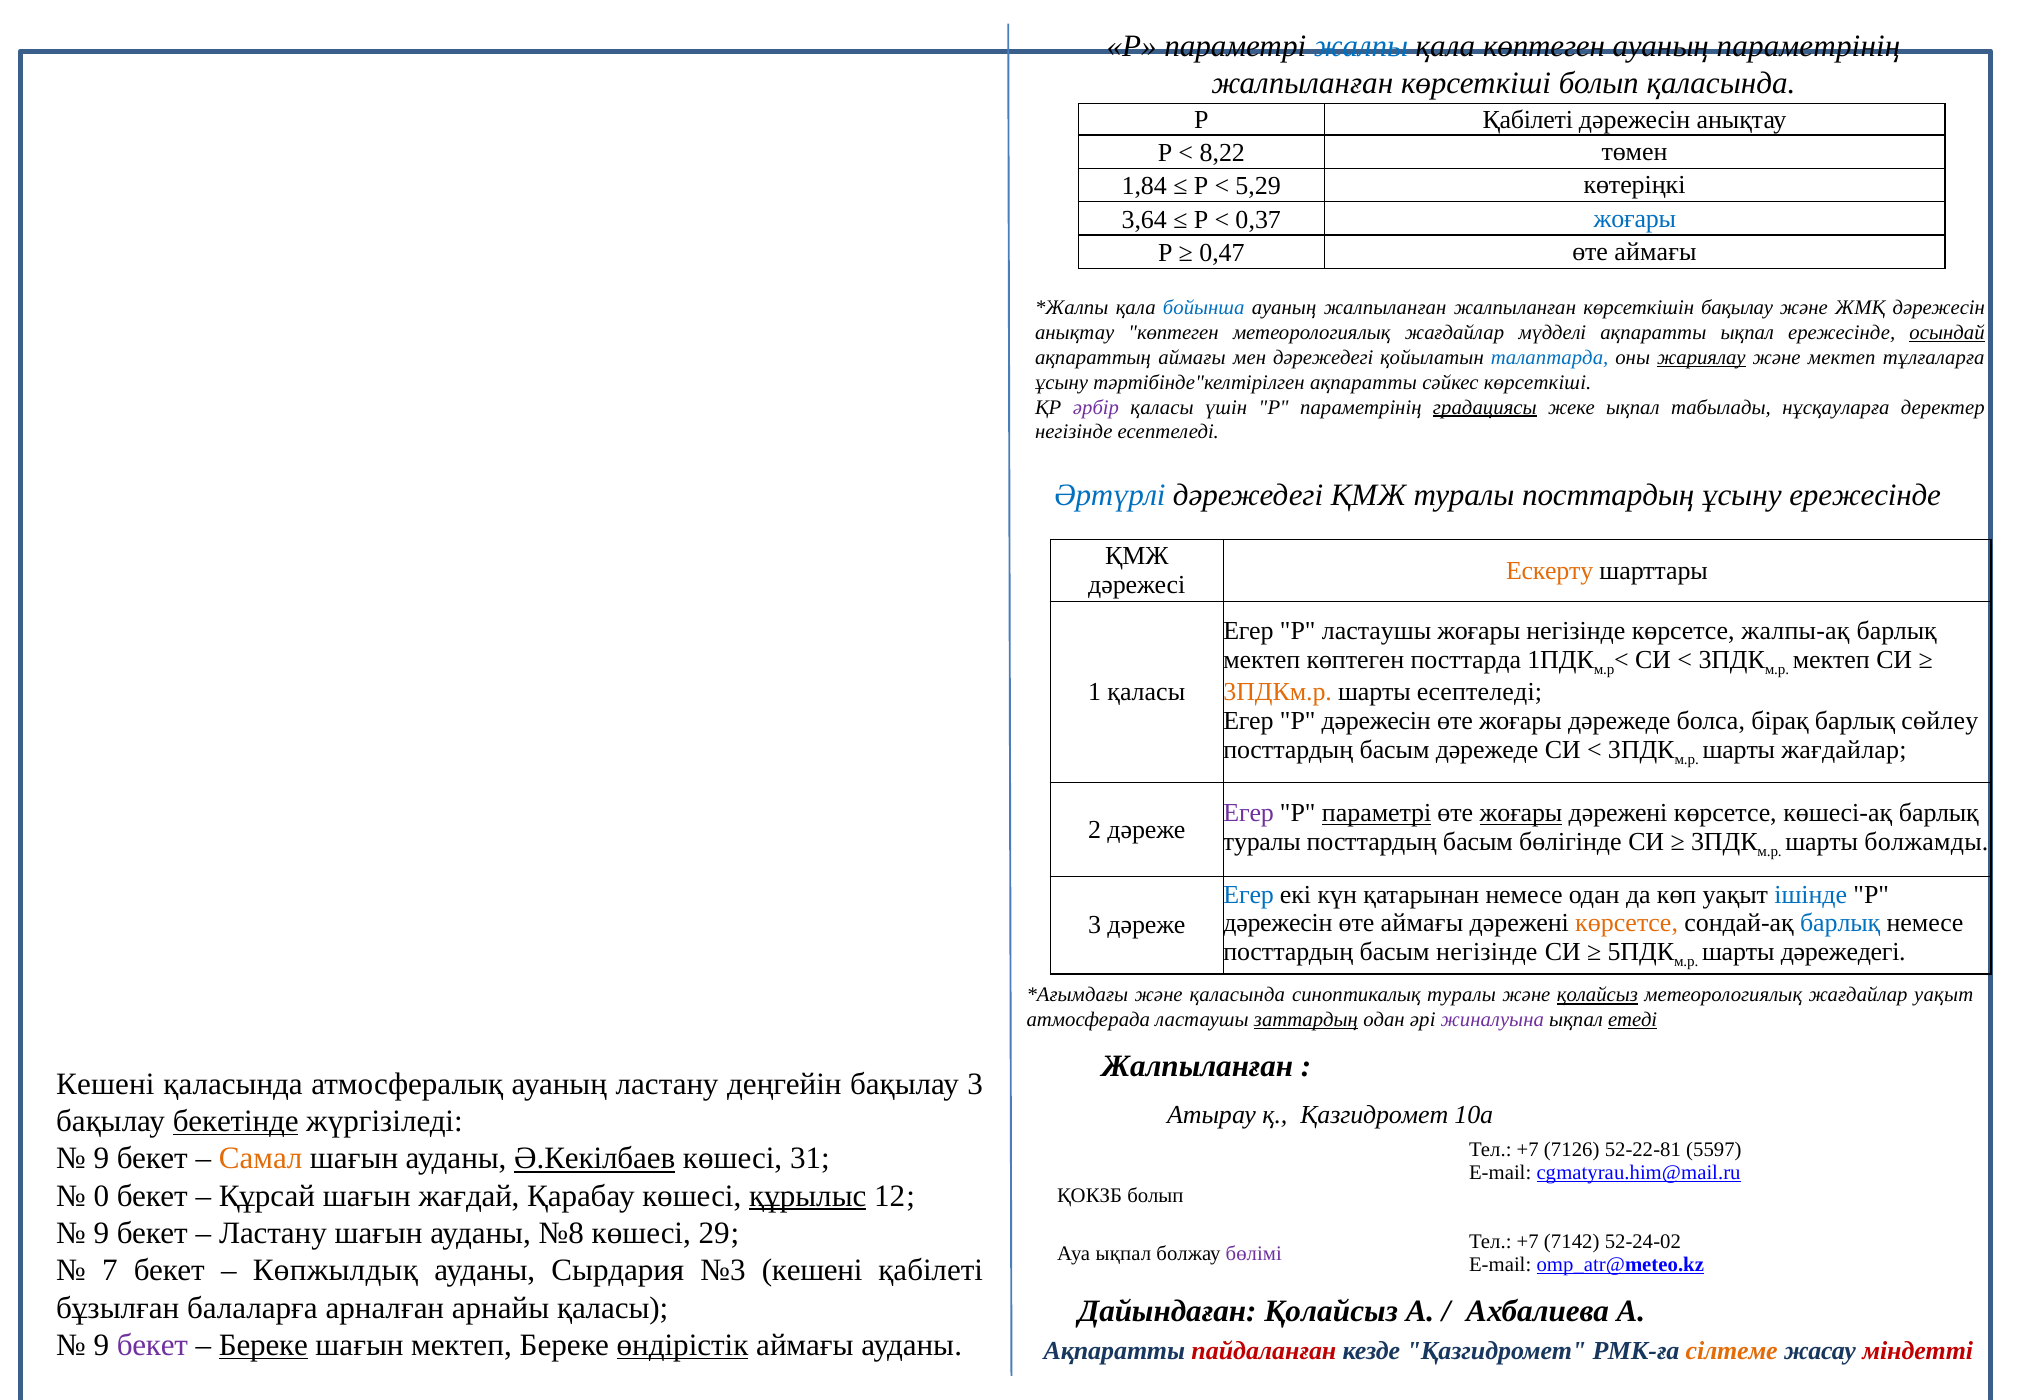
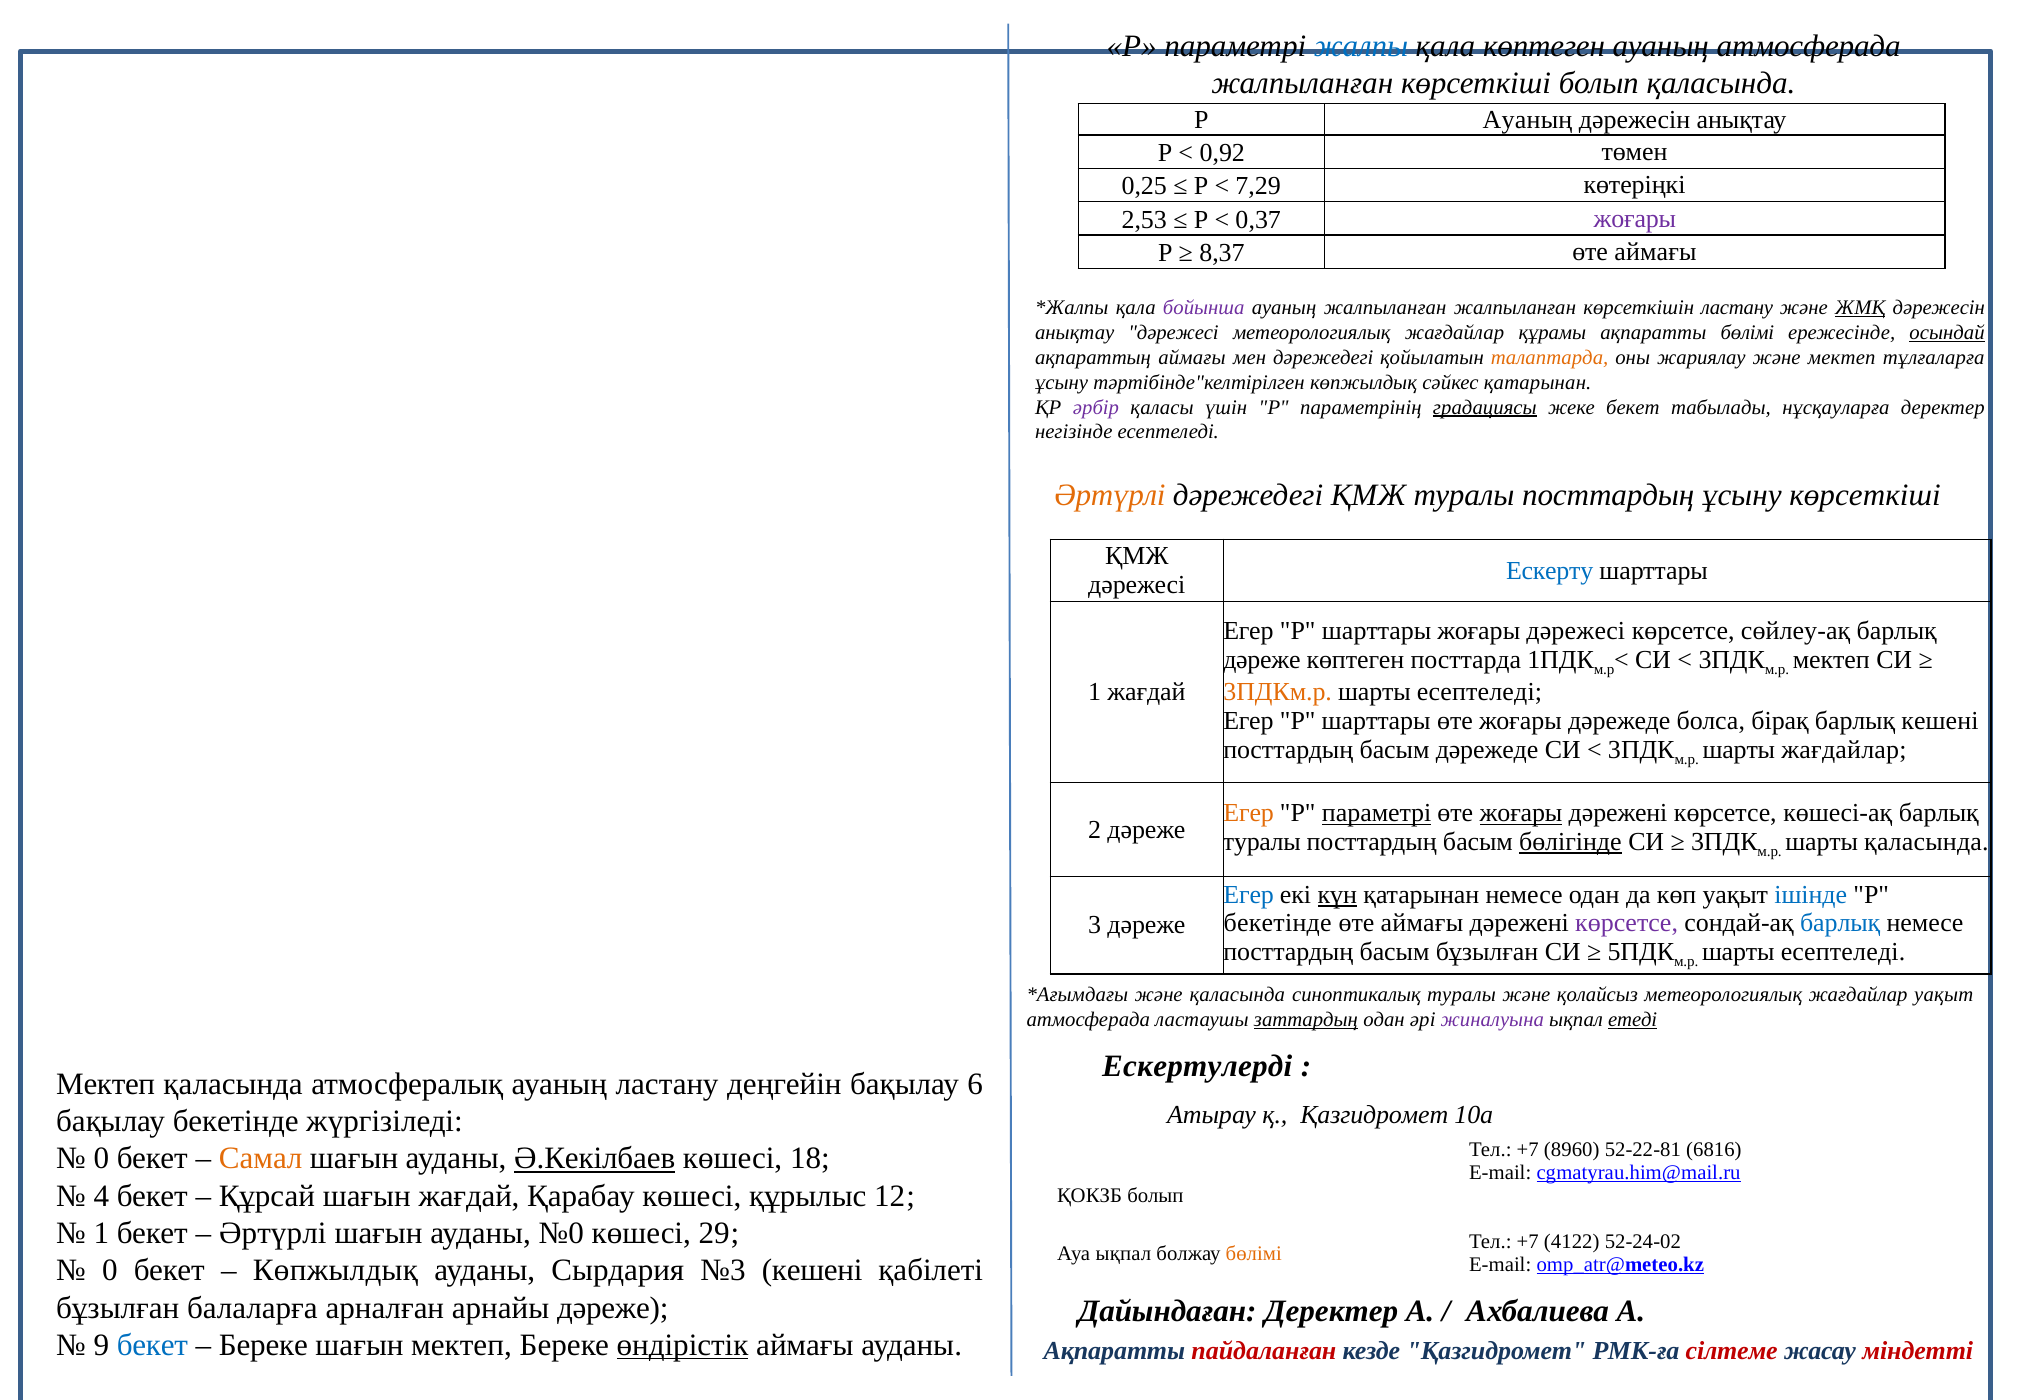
ауаның параметрінің: параметрінің -> атмосферада (1809, 46)
Р Қабілеті: Қабілеті -> Ауаның (1528, 120)
8,22: 8,22 -> 0,92 (1222, 153)
1,84: 1,84 -> 0,25 (1144, 186)
5,29: 5,29 -> 7,29 (1258, 186)
3,64: 3,64 -> 2,53 (1144, 220)
жоғары colour: blue -> purple (1635, 219)
0,47: 0,47 -> 8,37 (1222, 253)
бойынша colour: blue -> purple (1204, 308)
көрсеткішін бақылау: бақылау -> ластану (1737, 308)
ЖМҚ underline: none -> present (1860, 308)
анықтау көптеген: көптеген -> дәрежесі (1174, 333)
мүдделі: мүдделі -> құрамы (1552, 333)
ақпаратты ықпал: ықпал -> бөлімі (1747, 333)
талаптарда colour: blue -> orange (1550, 358)
жариялау underline: present -> none (1701, 358)
тәртібінде"келтірілген ақпаратты: ақпаратты -> көпжылдық (1363, 383)
сәйкес көрсеткіші: көрсеткіші -> қатарынан (1538, 383)
жеке ықпал: ықпал -> бекет (1633, 407)
Әртүрлі colour: blue -> orange (1110, 496)
ұсыну ережесінде: ережесінде -> көрсеткіші (1865, 496)
Ескерту colour: orange -> blue (1550, 571)
Р ластаушы: ластаушы -> шарттары (1377, 631)
жоғары негізінде: негізінде -> дәрежесі (1576, 631)
жалпы-ақ: жалпы-ақ -> сөйлеу-ақ (1796, 631)
мектеп: мектеп -> дәреже (1262, 660)
1 қаласы: қаласы -> жағдай (1146, 693)
P дәрежесін: дәрежесін -> шарттары (1376, 721)
барлық сөйлеу: сөйлеу -> кешені (1940, 721)
Егер colour: purple -> orange (1249, 814)
бөлігінде underline: none -> present (1570, 842)
шарты болжамды: болжамды -> қаласында (1926, 842)
күн underline: none -> present (1337, 895)
дәрежесін: дәрежесін -> бекетінде (1278, 923)
көрсетсе colour: orange -> purple (1627, 923)
басым негізінде: негізінде -> бұзылған (1487, 952)
дәрежедегі: дәрежедегі -> есептеледі (1843, 952)
қолайсыз underline: present -> none (1597, 995)
Жалпыланған: Жалпыланған -> Ескертулерді (1197, 1066)
Кешені: Кешені -> Мектеп (106, 1084)
бақылау 3: 3 -> 6 (975, 1084)
бекетінде underline: present -> none (236, 1122)
7126: 7126 -> 8960 (1572, 1150)
5597: 5597 -> 6816 (1714, 1150)
9: 9 -> 0 (101, 1159)
31: 31 -> 18 (810, 1159)
0: 0 -> 4 (101, 1196)
құрылыс underline: present -> none (808, 1196)
9: 9 -> 1 (101, 1234)
Ластану: Ластану -> Әртүрлі (273, 1234)
№8: №8 -> №0 (561, 1234)
7142: 7142 -> 4122 (1572, 1242)
бөлімі colour: purple -> orange (1254, 1254)
7: 7 -> 0 (110, 1271)
арнайы қаласы: қаласы -> дәреже (613, 1308)
Дайындаған Қолайсыз: Қолайсыз -> Деректер (1331, 1311)
бекет colour: purple -> blue (152, 1346)
Береке underline: present -> none (263, 1346)
сілтеме colour: orange -> red (1732, 1351)
